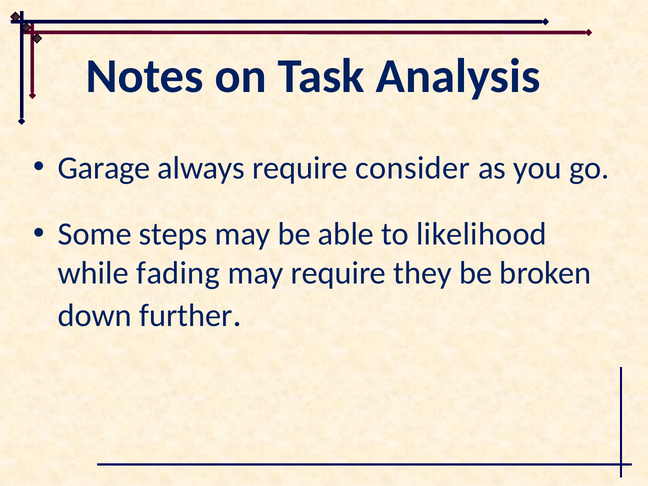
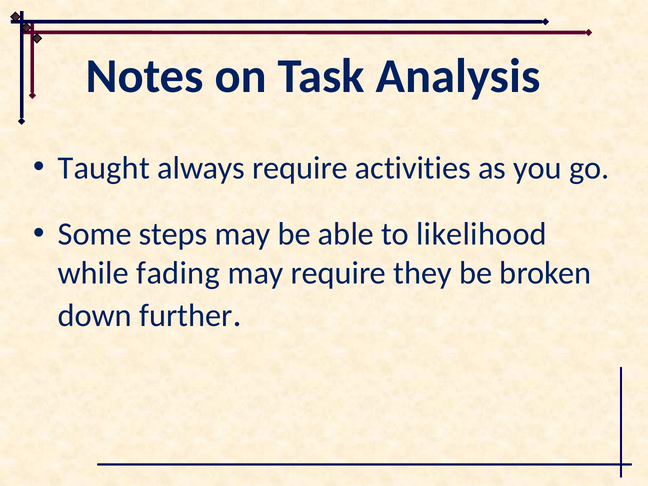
Garage: Garage -> Taught (104, 168)
consider: consider -> activities (413, 168)
